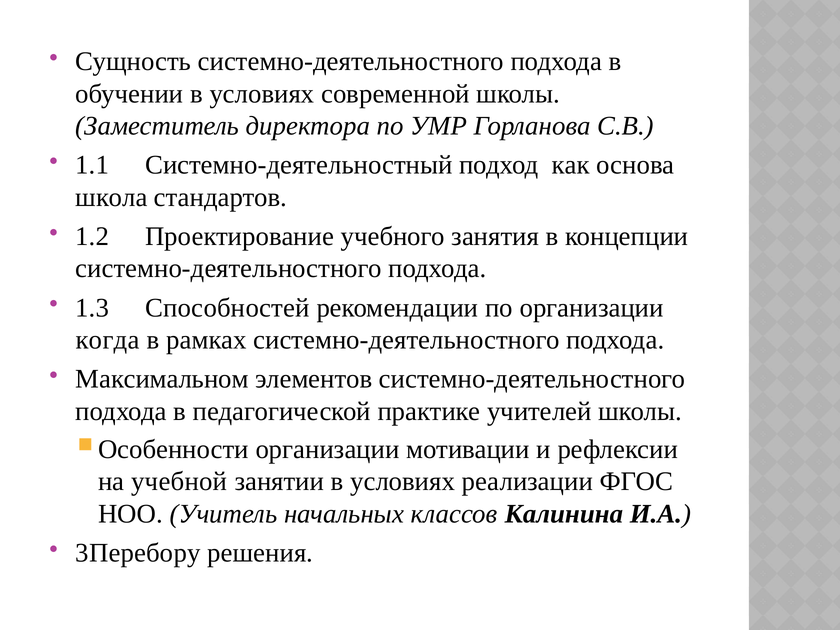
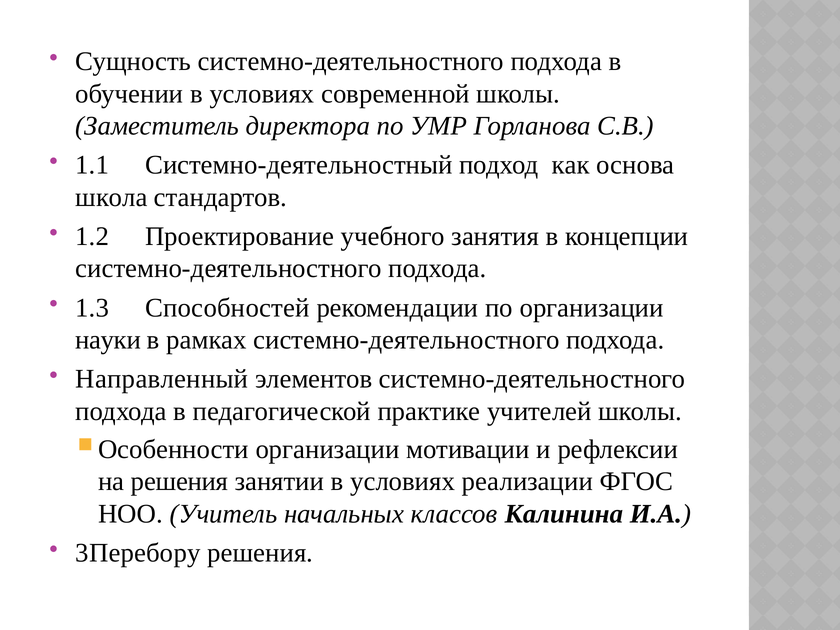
когда: когда -> науки (108, 340)
Максимальном: Максимальном -> Направленный (162, 379)
на учебной: учебной -> решения (180, 481)
